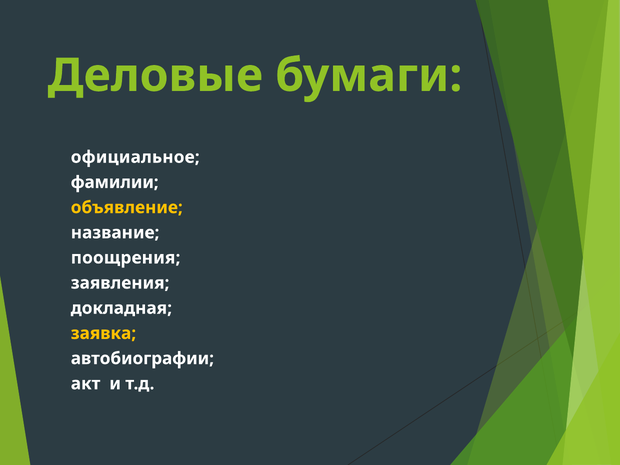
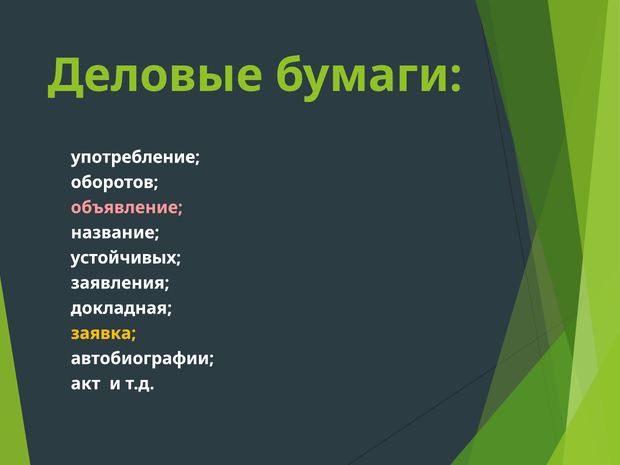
официальное: официальное -> употребление (135, 157)
фамилии: фамилии -> оборотов (115, 182)
объявление colour: yellow -> pink (127, 207)
поощрения: поощрения -> устойчивых (126, 258)
